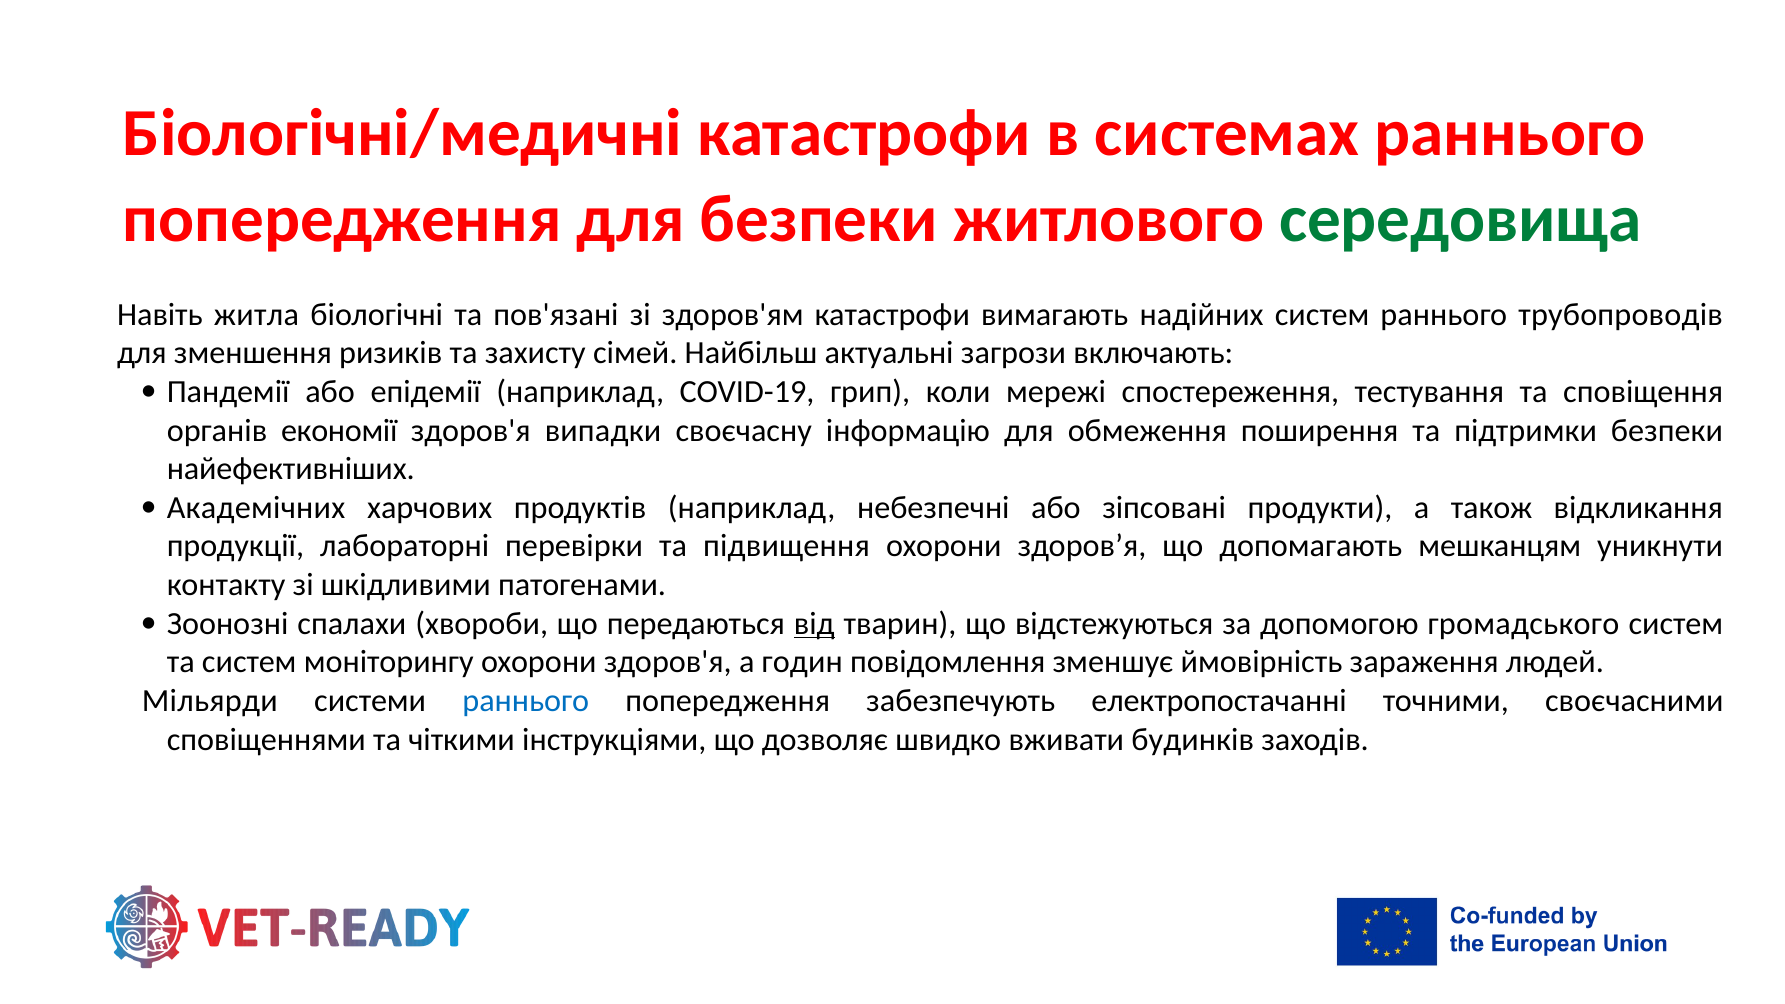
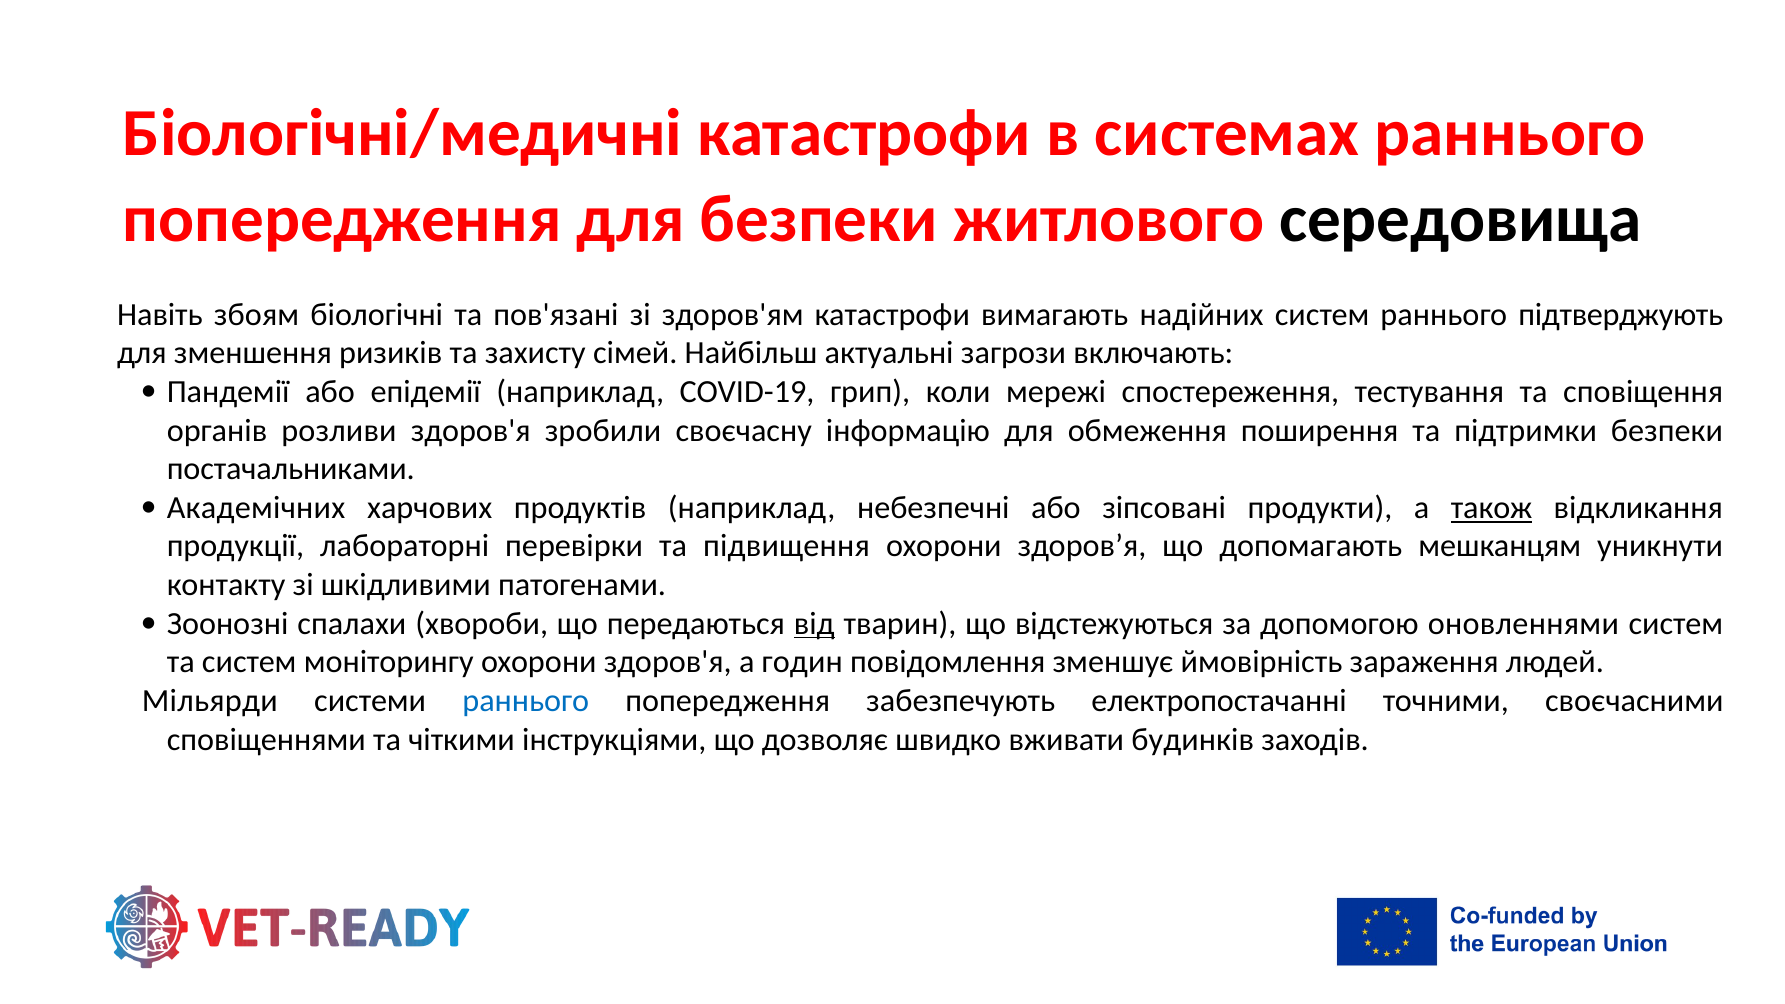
середовища colour: green -> black (1460, 220)
житла: житла -> збоям (257, 314)
трубопроводів: трубопроводів -> підтверджують (1621, 314)
економії: економії -> розливи (339, 430)
випадки: випадки -> зробили (603, 430)
найефективніших: найефективніших -> постачальниками (291, 469)
також underline: none -> present (1492, 508)
громадського: громадського -> оновленнями (1523, 624)
